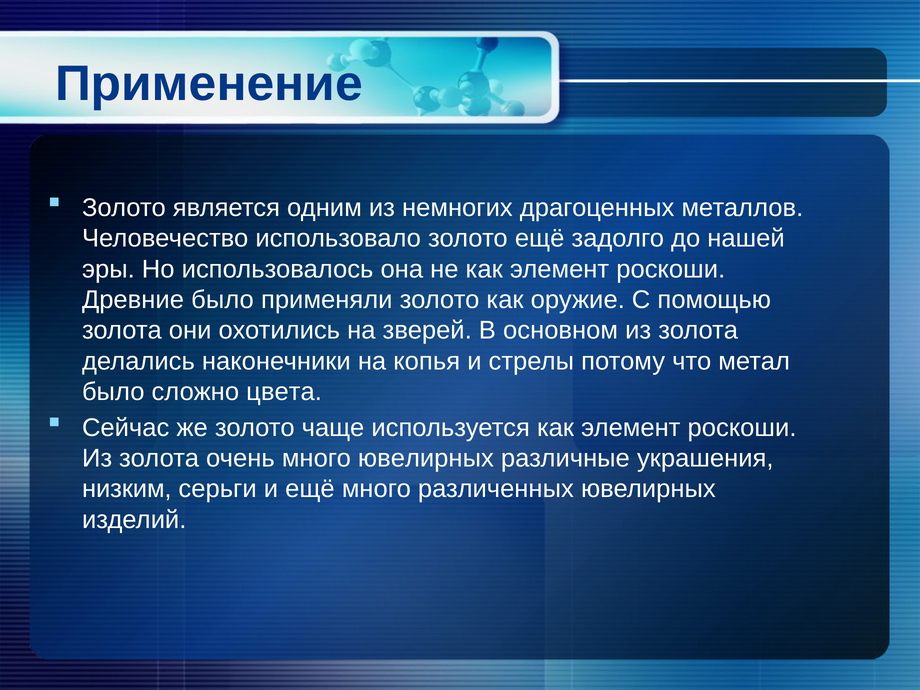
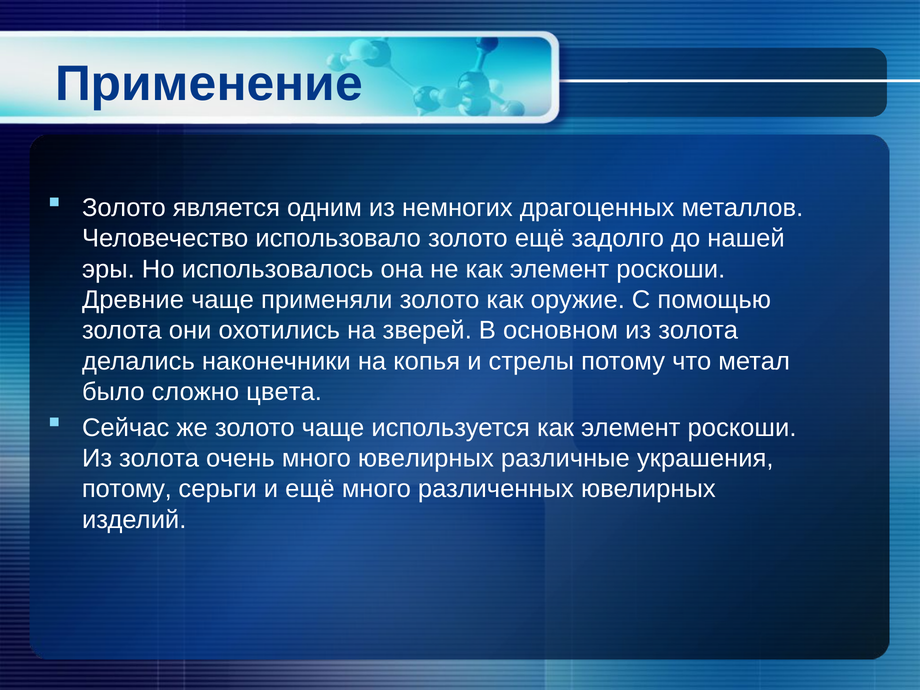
Древние было: было -> чаще (223, 300)
низким: низким -> потому (127, 489)
